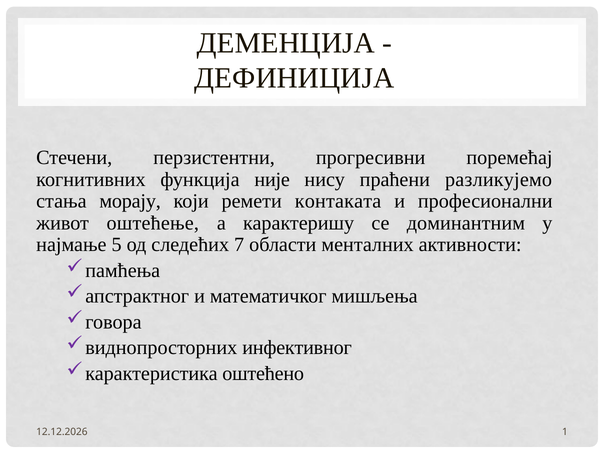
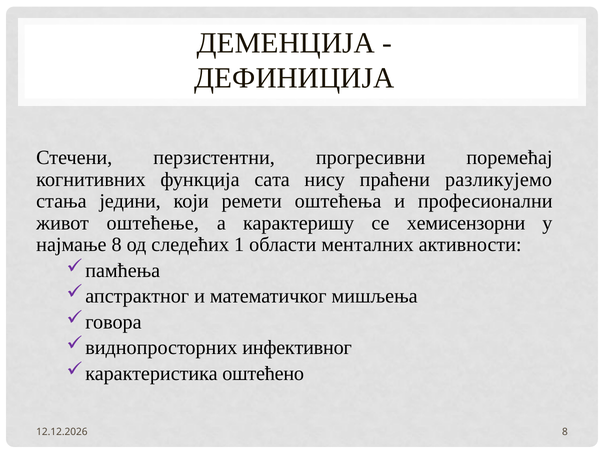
није: није -> сата (272, 179)
морају: морају -> једини (130, 201)
контаката: контаката -> оштећења (338, 201)
доминантним: доминантним -> хемисензорни (466, 223)
најмање 5: 5 -> 8 (117, 245)
7: 7 -> 1 (239, 245)
1: 1 -> 8 (565, 432)
